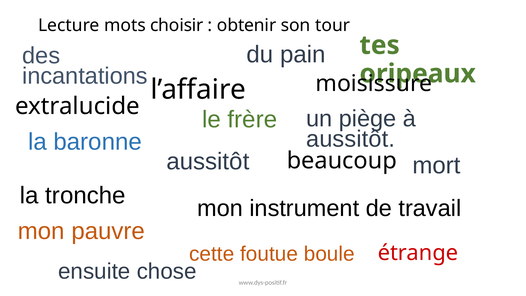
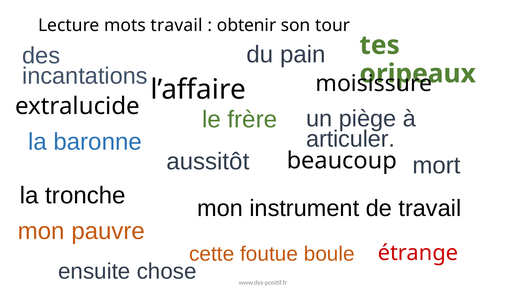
mots choisir: choisir -> travail (177, 26)
aussitôt: aussitôt -> articuler (351, 139)
